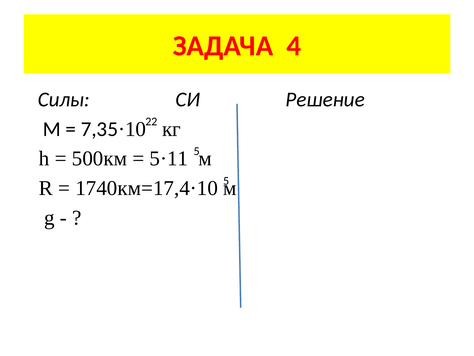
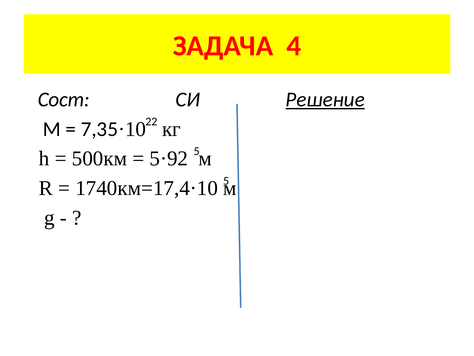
Силы: Силы -> Сост (64, 99)
Решение underline: none -> present (325, 99)
5·11: 5·11 -> 5·92 (169, 158)
